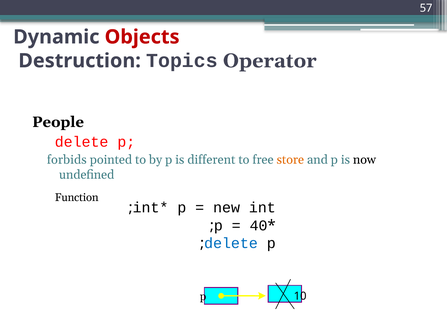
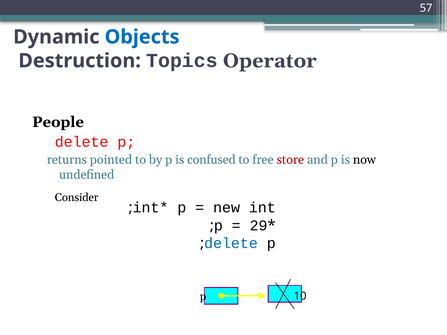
Objects colour: red -> blue (142, 37)
forbids: forbids -> returns (67, 160)
different: different -> confused (211, 160)
store colour: orange -> red (290, 160)
Function: Function -> Consider (77, 198)
40: 40 -> 29 (259, 226)
